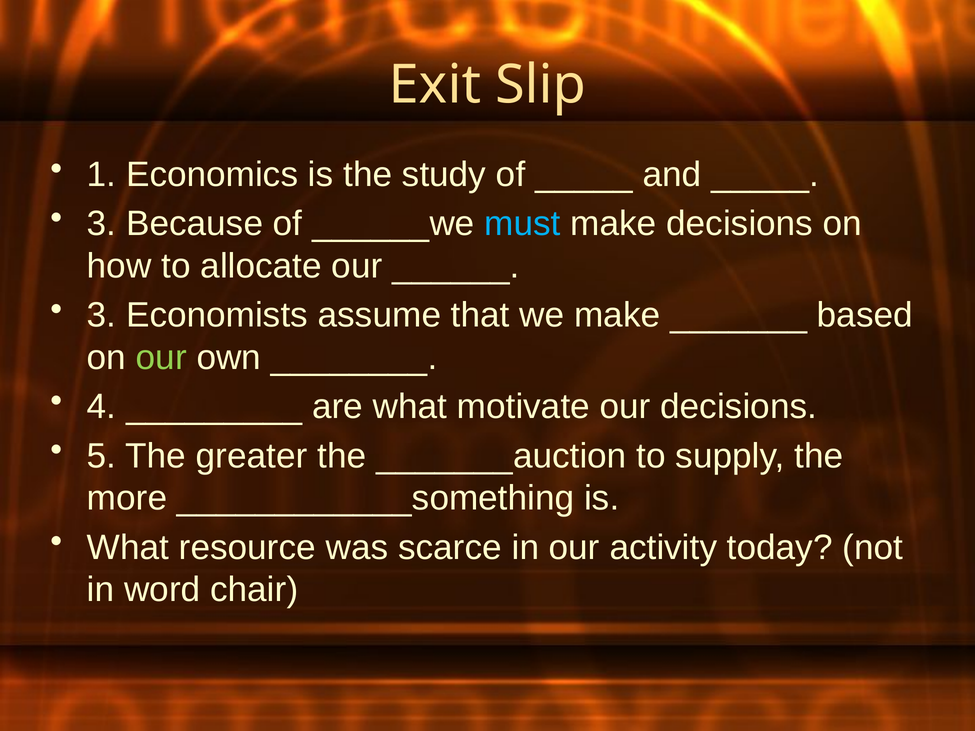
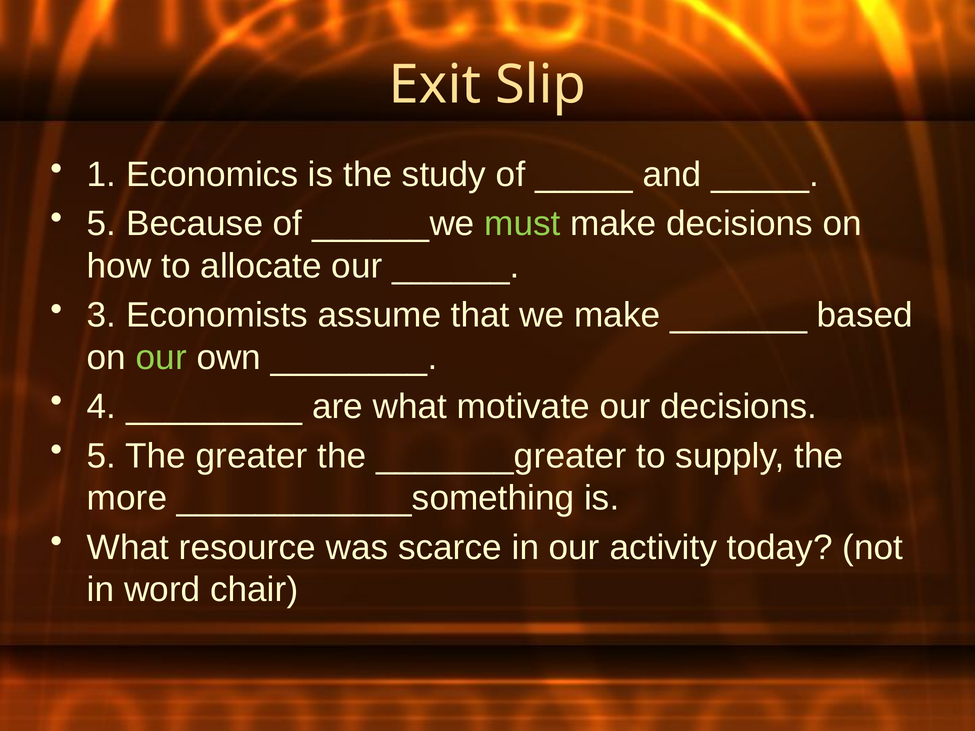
3: 3 -> 5 (102, 224)
must colour: light blue -> light green (522, 224)
_______auction: _______auction -> _______greater (501, 456)
